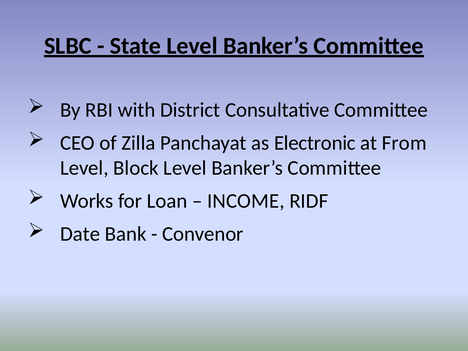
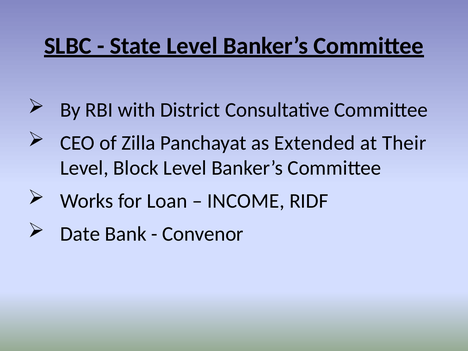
Electronic: Electronic -> Extended (315, 143)
From: From -> Their (404, 143)
